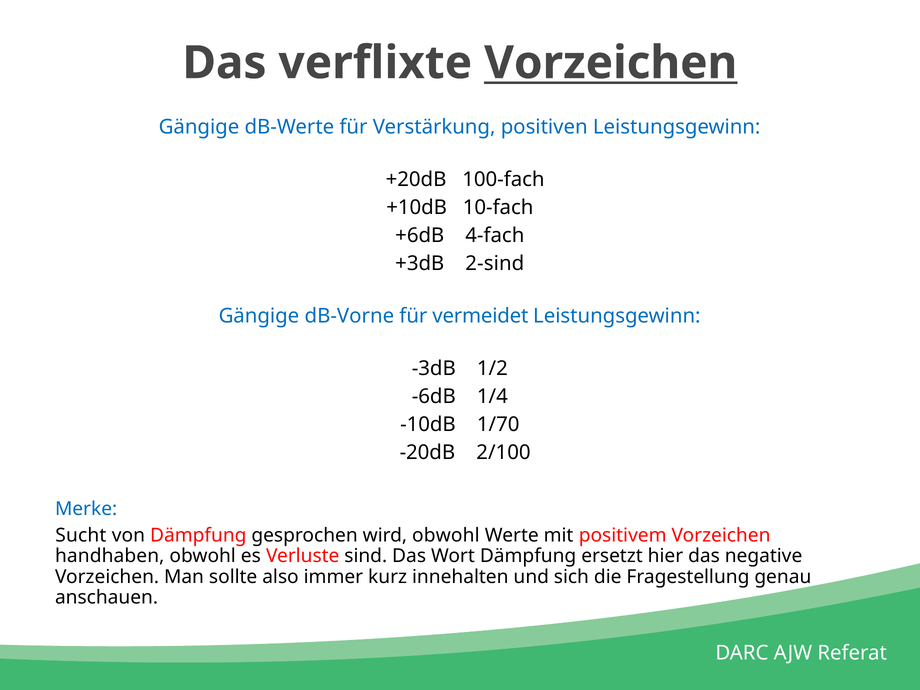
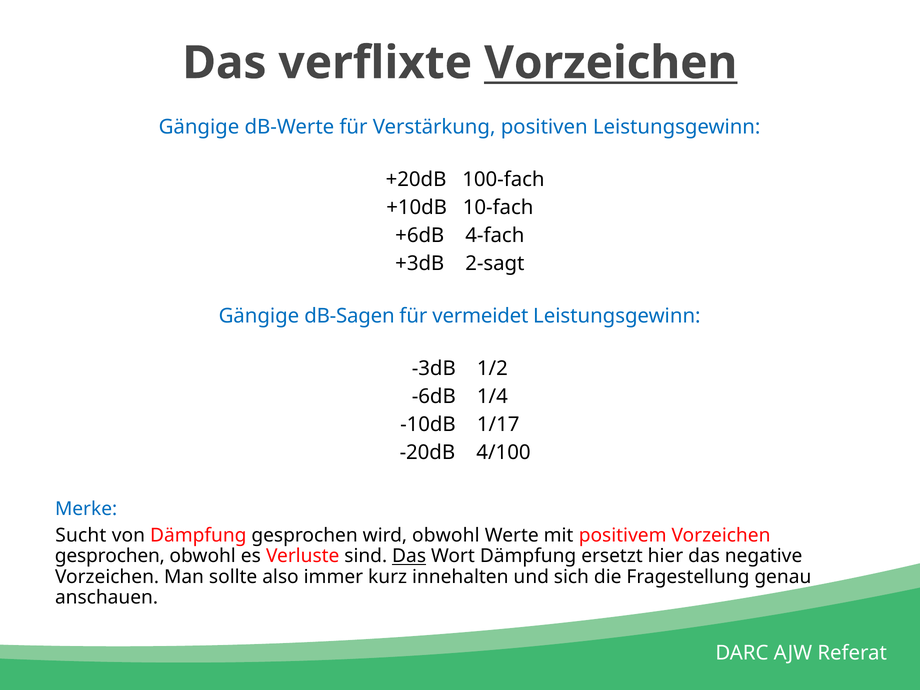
2-sind: 2-sind -> 2-sagt (495, 263)
dB-Vorne: dB-Vorne -> dB-Sagen (349, 316)
1/70: 1/70 -> 1/17 (498, 424)
2/100: 2/100 -> 4/100 (503, 452)
handhaben: handhaben -> gesprochen (110, 556)
Das underline: none -> present (409, 556)
